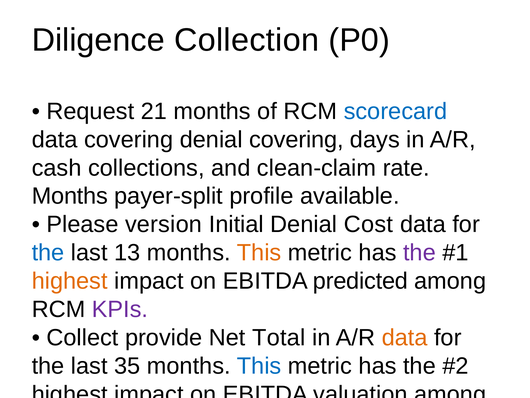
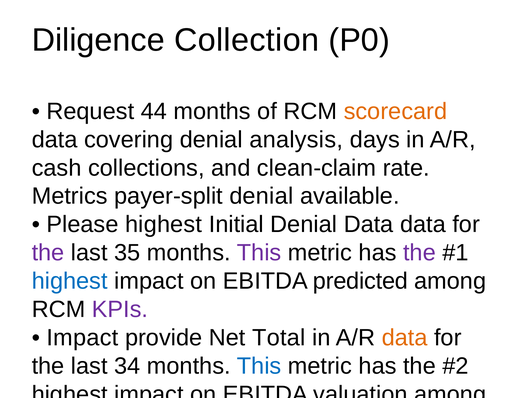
21: 21 -> 44 (154, 111)
scorecard colour: blue -> orange (395, 111)
denial covering: covering -> analysis (296, 139)
Months: Months -> Metrics (70, 196)
payer-split profile: profile -> denial (261, 196)
Please version: version -> highest (164, 224)
Denial Cost: Cost -> Data (369, 224)
the colour: blue -> purple (48, 253)
13: 13 -> 35 (127, 253)
This colour: orange -> purple (259, 253)
highest colour: orange -> blue (70, 281)
Collect: Collect -> Impact (82, 337)
35: 35 -> 34 (127, 366)
